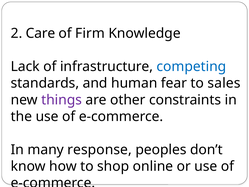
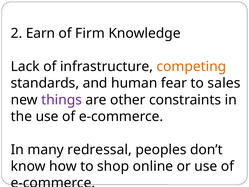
Care: Care -> Earn (40, 33)
competing colour: blue -> orange (191, 67)
response: response -> redressal (100, 149)
